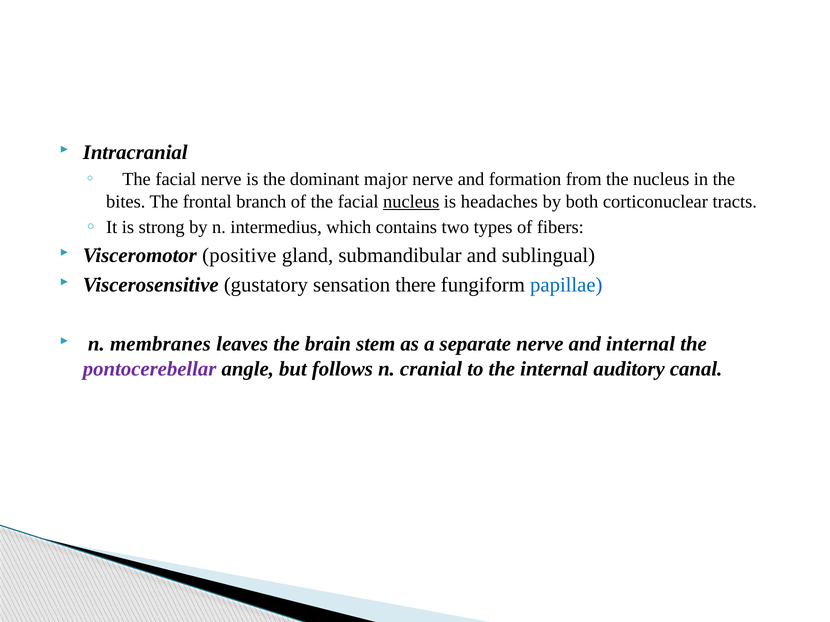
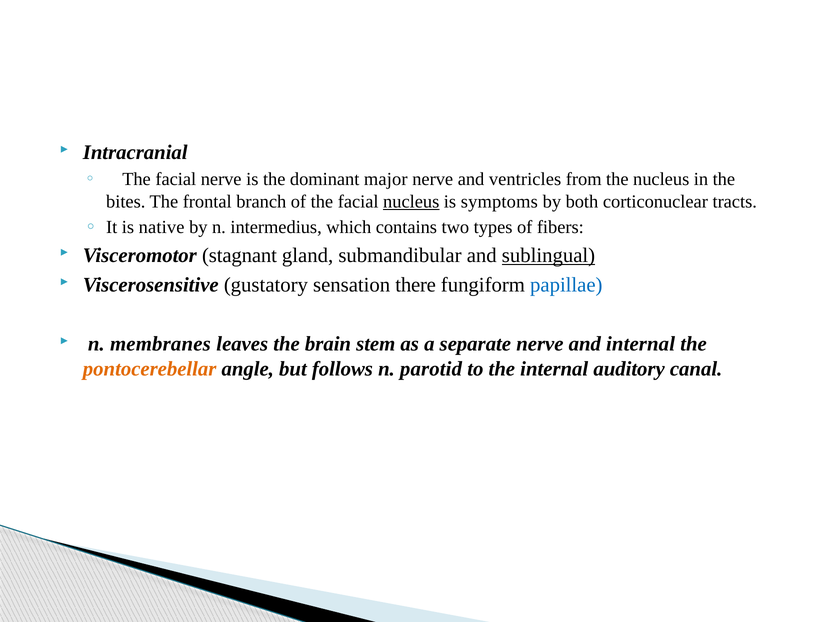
formation: formation -> ventricles (525, 180)
headaches: headaches -> symptoms (499, 202)
strong: strong -> native (162, 227)
positive: positive -> stagnant (240, 256)
sublingual underline: none -> present (548, 256)
pontocerebellar colour: purple -> orange (150, 369)
cranial: cranial -> parotid (431, 369)
